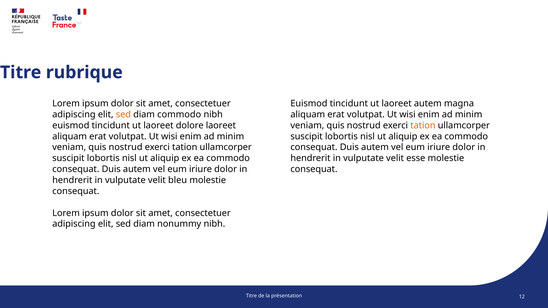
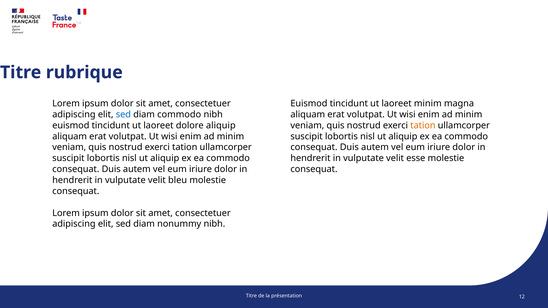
laoreet autem: autem -> minim (428, 104)
sed colour: orange -> blue (123, 115)
dolore laoreet: laoreet -> aliquip (221, 126)
